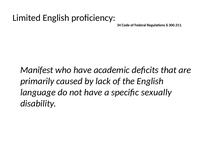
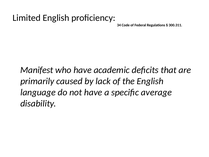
sexually: sexually -> average (156, 92)
